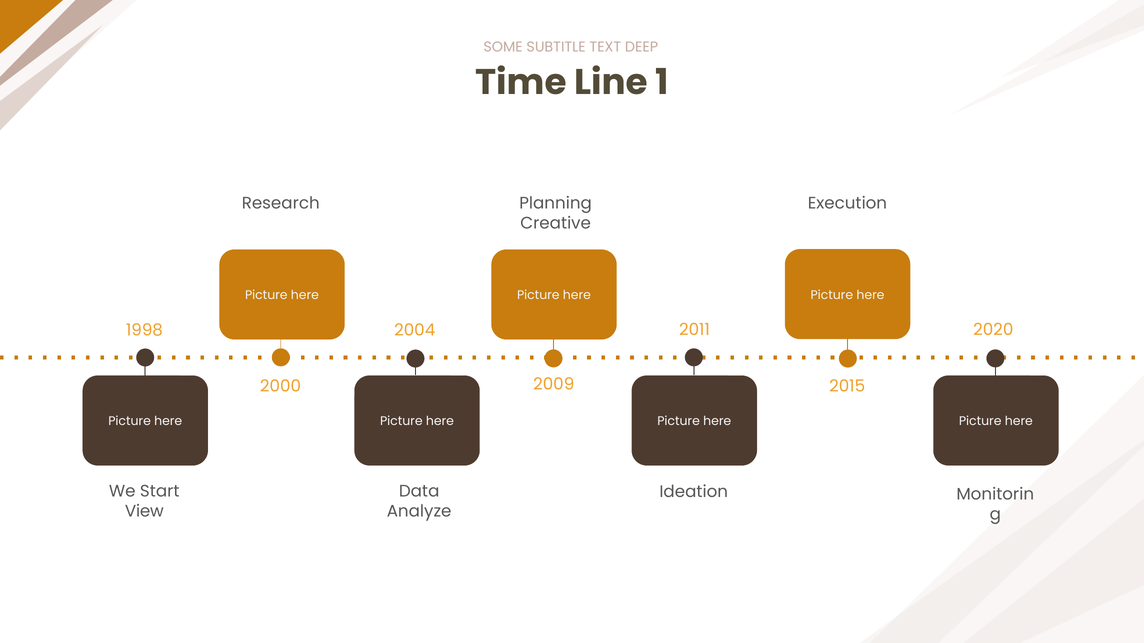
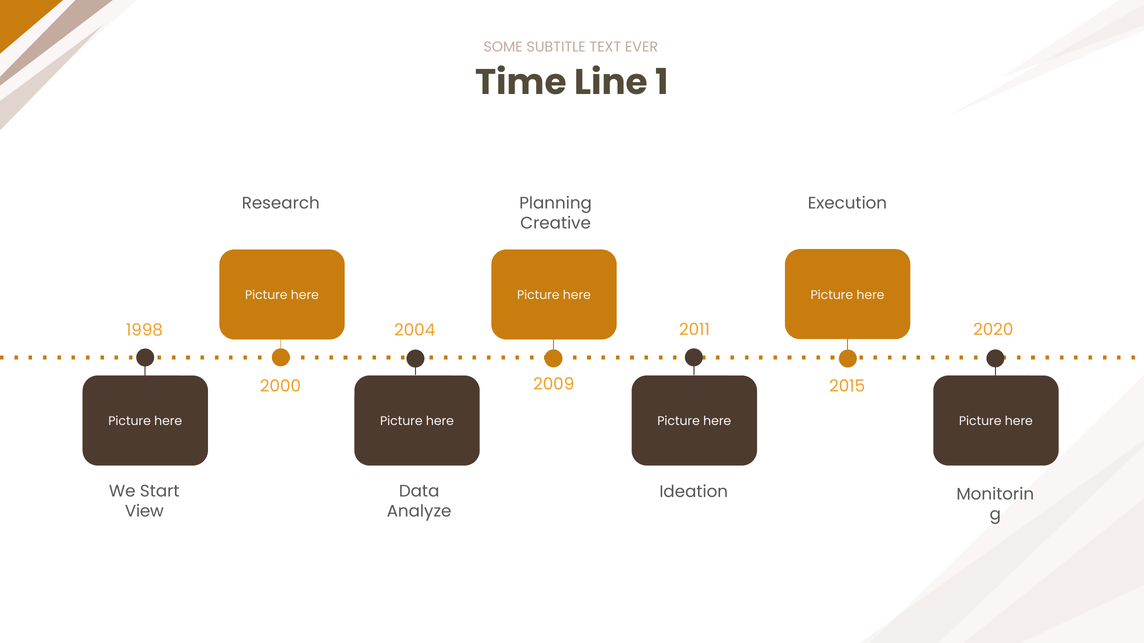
DEEP: DEEP -> EVER (642, 47)
